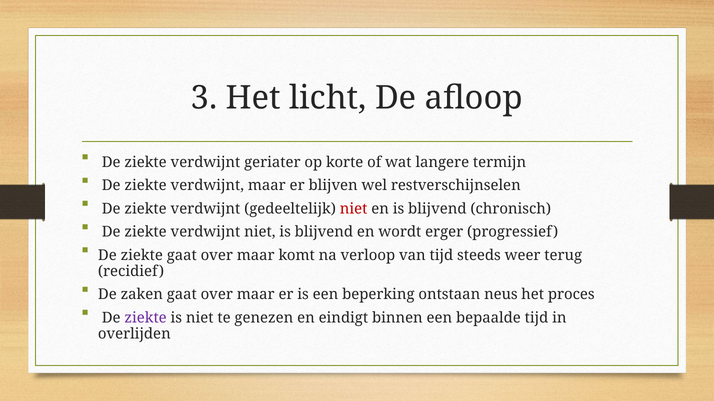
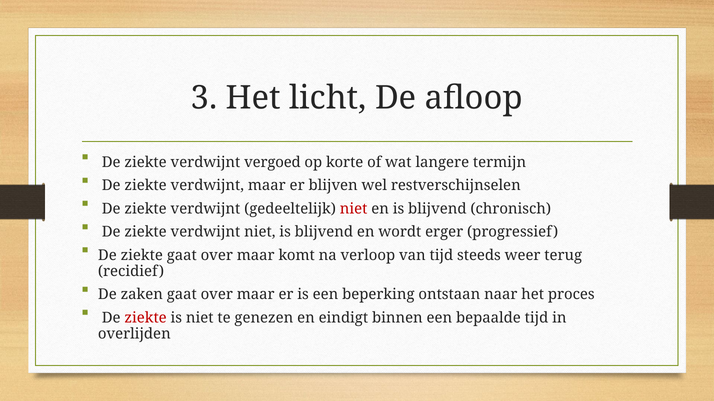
geriater: geriater -> vergoed (272, 162)
neus: neus -> naar (501, 295)
ziekte colour: purple -> red (146, 318)
